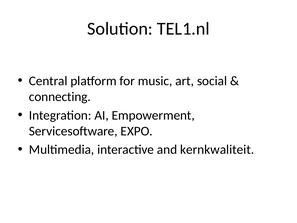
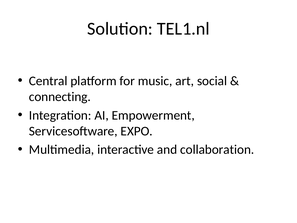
kernkwaliteit: kernkwaliteit -> collaboration (217, 149)
